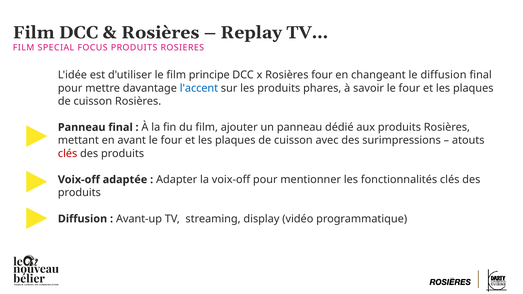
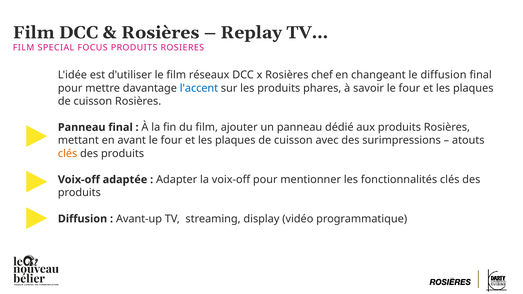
principe: principe -> réseaux (209, 75)
Rosières four: four -> chef (322, 75)
clés colour: red -> orange (68, 154)
